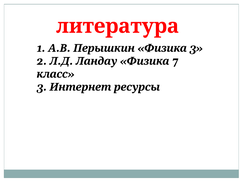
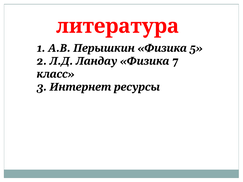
3: 3 -> 5 (196, 48)
